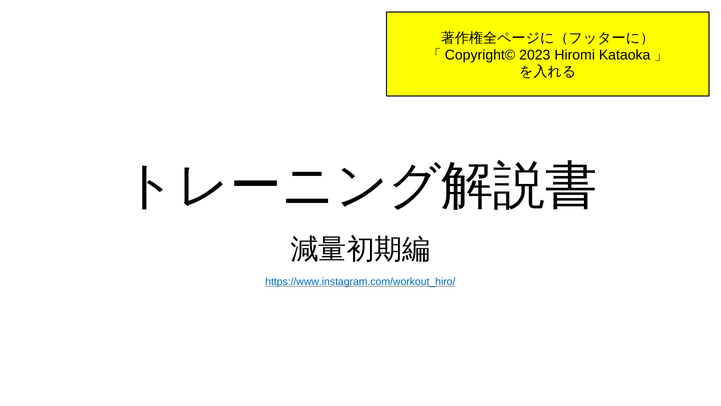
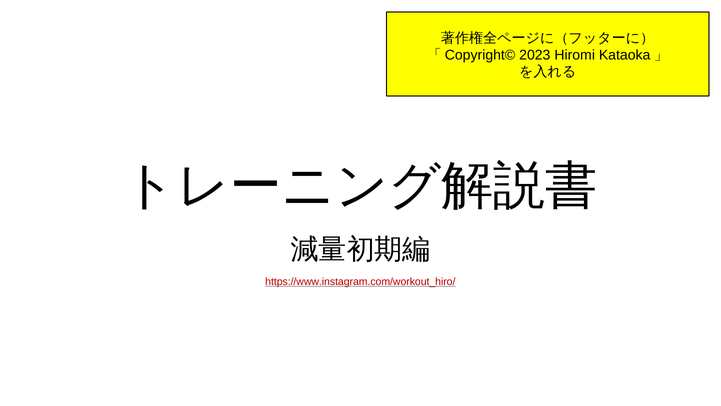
https://www.instagram.com/workout_hiro/ colour: blue -> red (360, 281)
